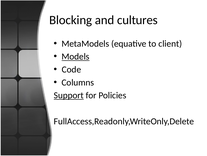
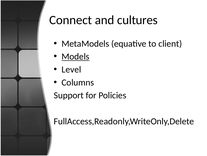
Blocking: Blocking -> Connect (71, 20)
Code: Code -> Level (71, 69)
Support underline: present -> none (69, 95)
